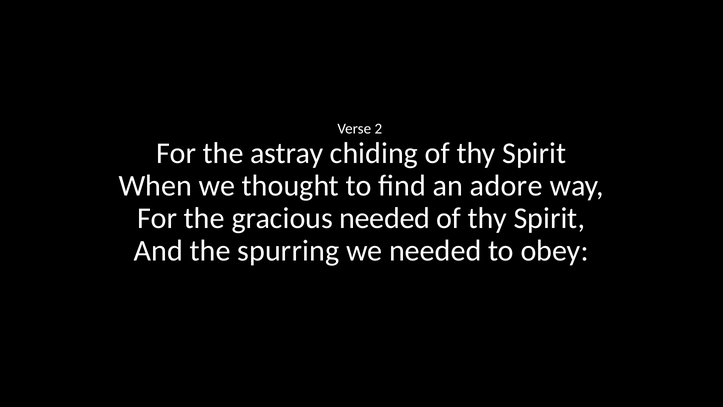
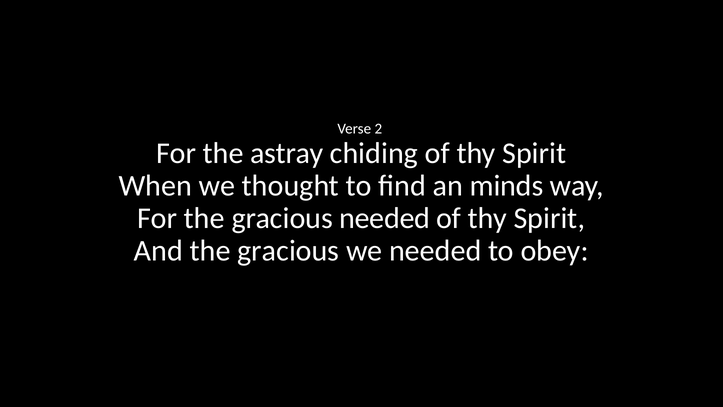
adore: adore -> minds (506, 186)
And the spurring: spurring -> gracious (288, 251)
